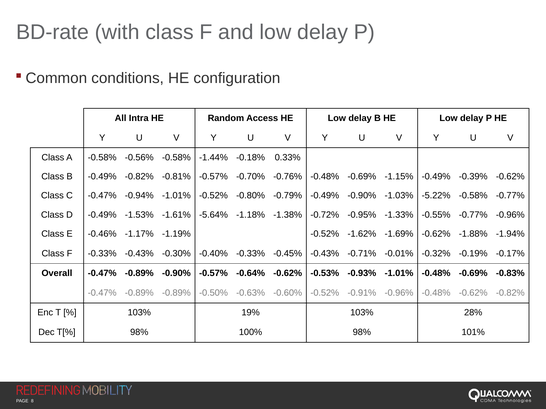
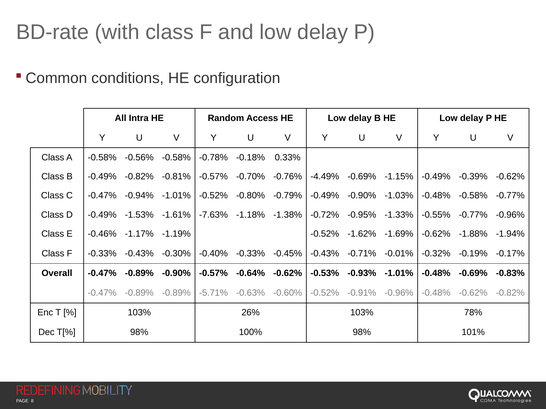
-1.44%: -1.44% -> -0.78% (213, 158)
-0.76% -0.48%: -0.48% -> -4.49% (325, 177)
-1.03% -5.22%: -5.22% -> -0.48% (436, 196)
-5.64%: -5.64% -> -7.63% (213, 215)
-0.50%: -0.50% -> -5.71% (213, 293)
19%: 19% -> 26% (251, 313)
28%: 28% -> 78% (473, 313)
